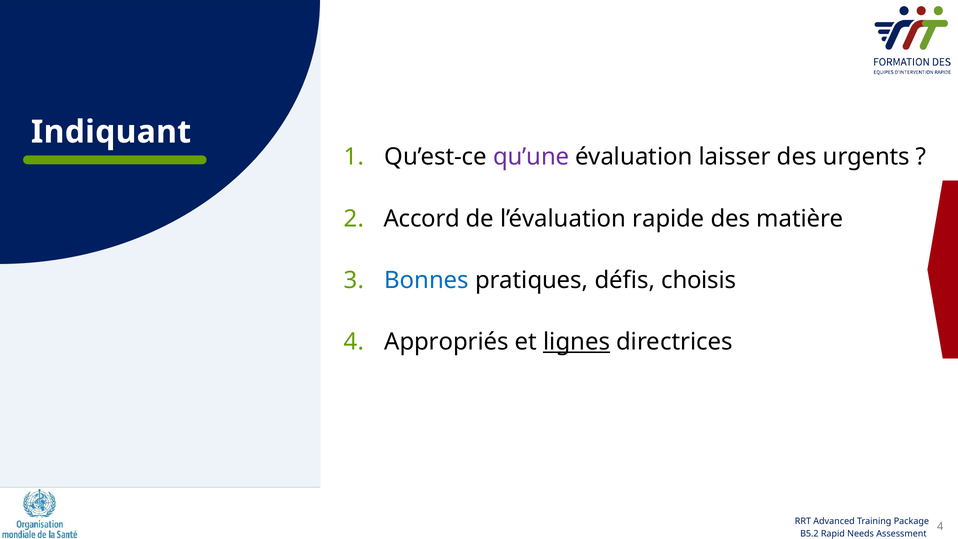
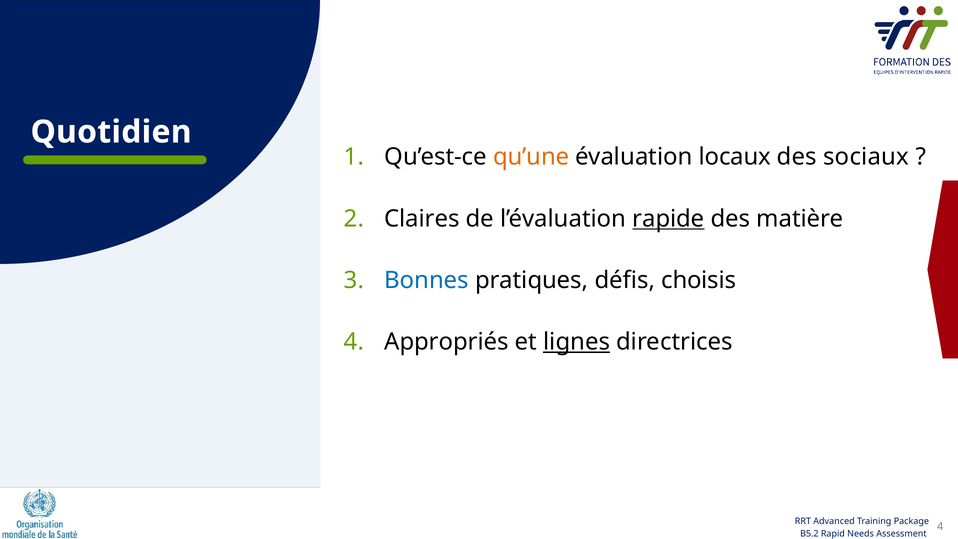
Indiquant: Indiquant -> Quotidien (111, 132)
qu’une colour: purple -> orange (531, 157)
laisser: laisser -> locaux (735, 157)
urgents: urgents -> sociaux (866, 157)
Accord: Accord -> Claires (422, 219)
rapide underline: none -> present (668, 219)
